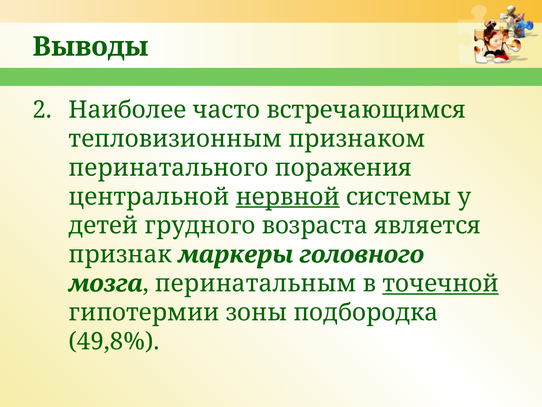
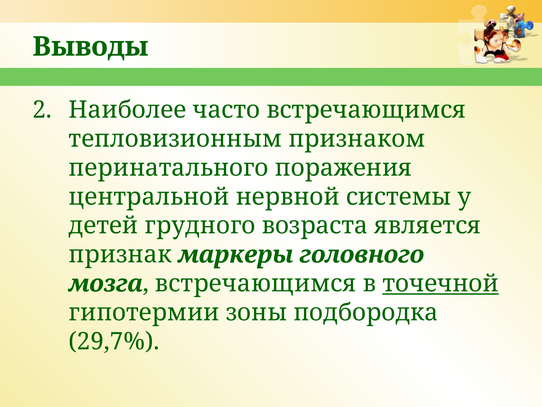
нервной underline: present -> none (288, 196)
мозга перинатальным: перинатальным -> встречающимся (256, 283)
49,8%: 49,8% -> 29,7% (114, 341)
